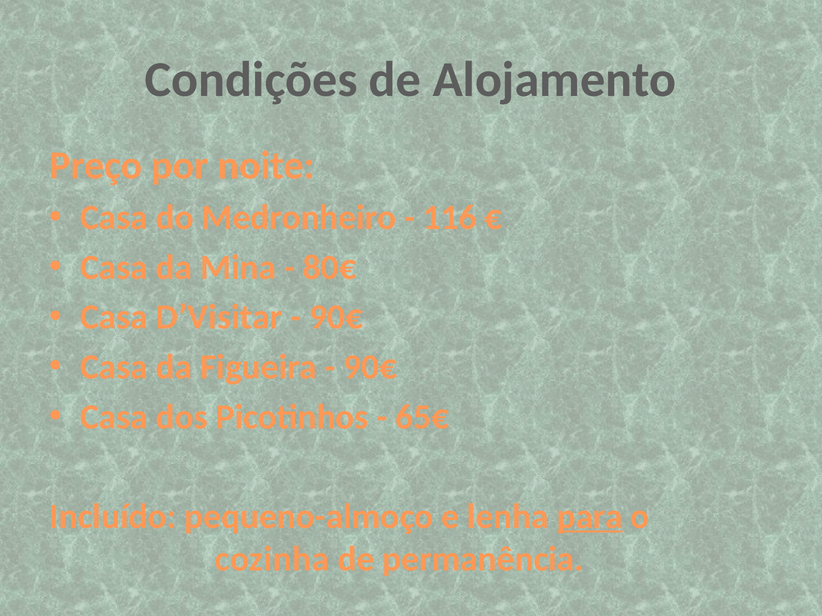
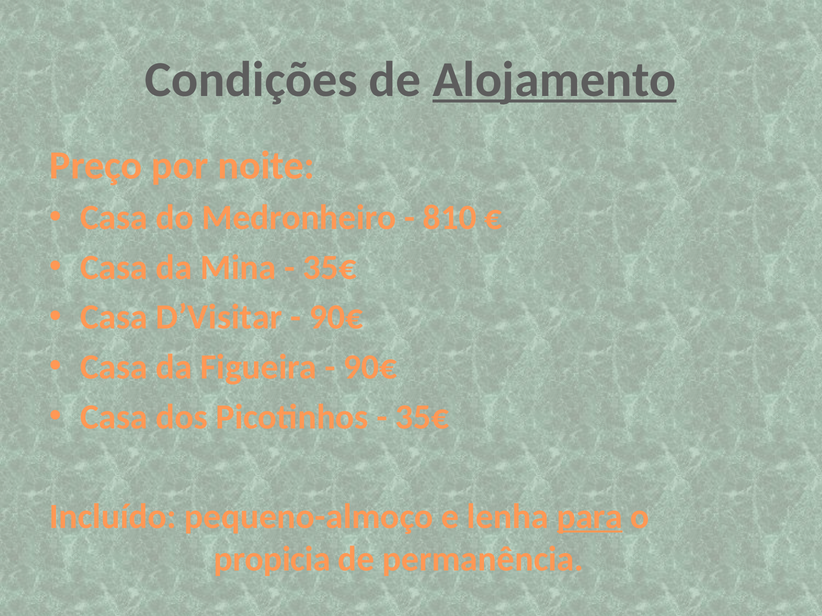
Alojamento underline: none -> present (554, 80)
116: 116 -> 810 (450, 218)
80€: 80€ -> 35€ (330, 268)
65€: 65€ -> 35€ (422, 417)
cozinha: cozinha -> propicia (272, 559)
